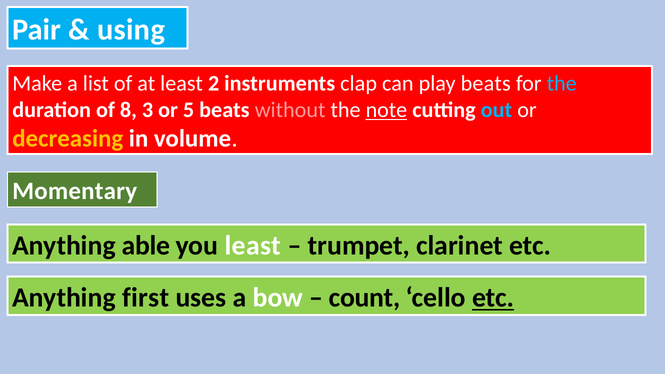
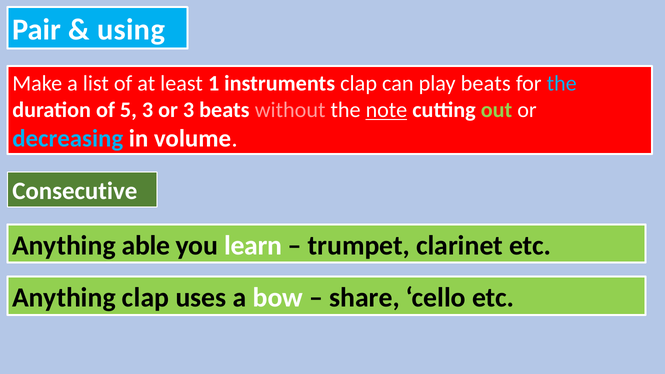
2: 2 -> 1 (214, 83)
8: 8 -> 5 (128, 110)
or 5: 5 -> 3 (189, 110)
out colour: light blue -> light green (496, 110)
decreasing colour: yellow -> light blue (68, 138)
Momentary: Momentary -> Consecutive (75, 191)
you least: least -> learn (253, 245)
Anything first: first -> clap (146, 298)
count: count -> share (365, 298)
etc underline: present -> none (493, 298)
